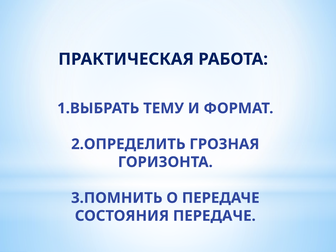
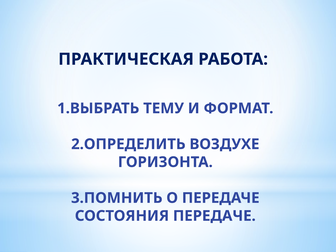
ГРОЗНАЯ: ГРОЗНАЯ -> ВОЗДУХЕ (224, 144)
